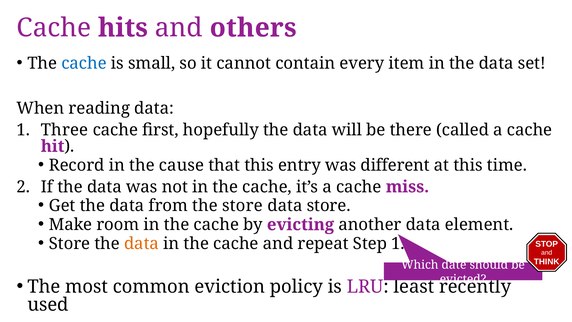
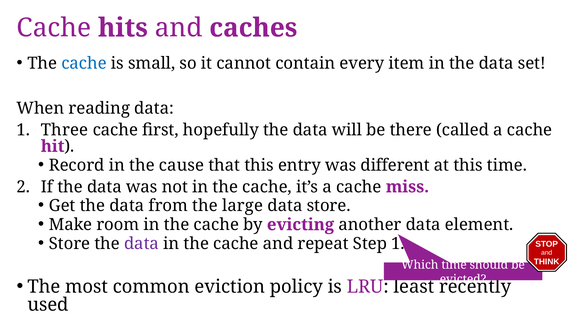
others: others -> caches (253, 28)
the store: store -> large (243, 206)
data colour: orange -> purple (141, 243)
Which date: date -> time (454, 265)
